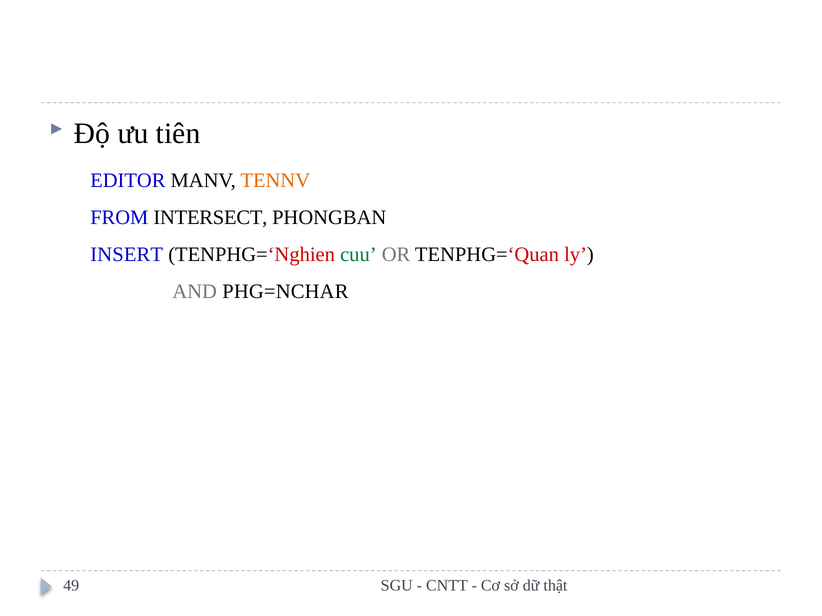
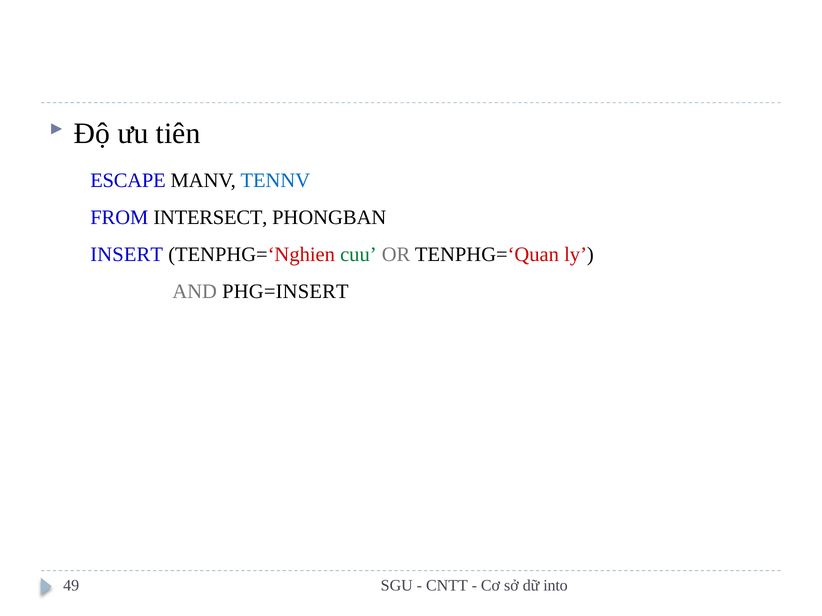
EDITOR: EDITOR -> ESCAPE (128, 181)
TENNV colour: orange -> blue (275, 181)
PHG=NCHAR: PHG=NCHAR -> PHG=INSERT (285, 292)
thật: thật -> into (556, 586)
